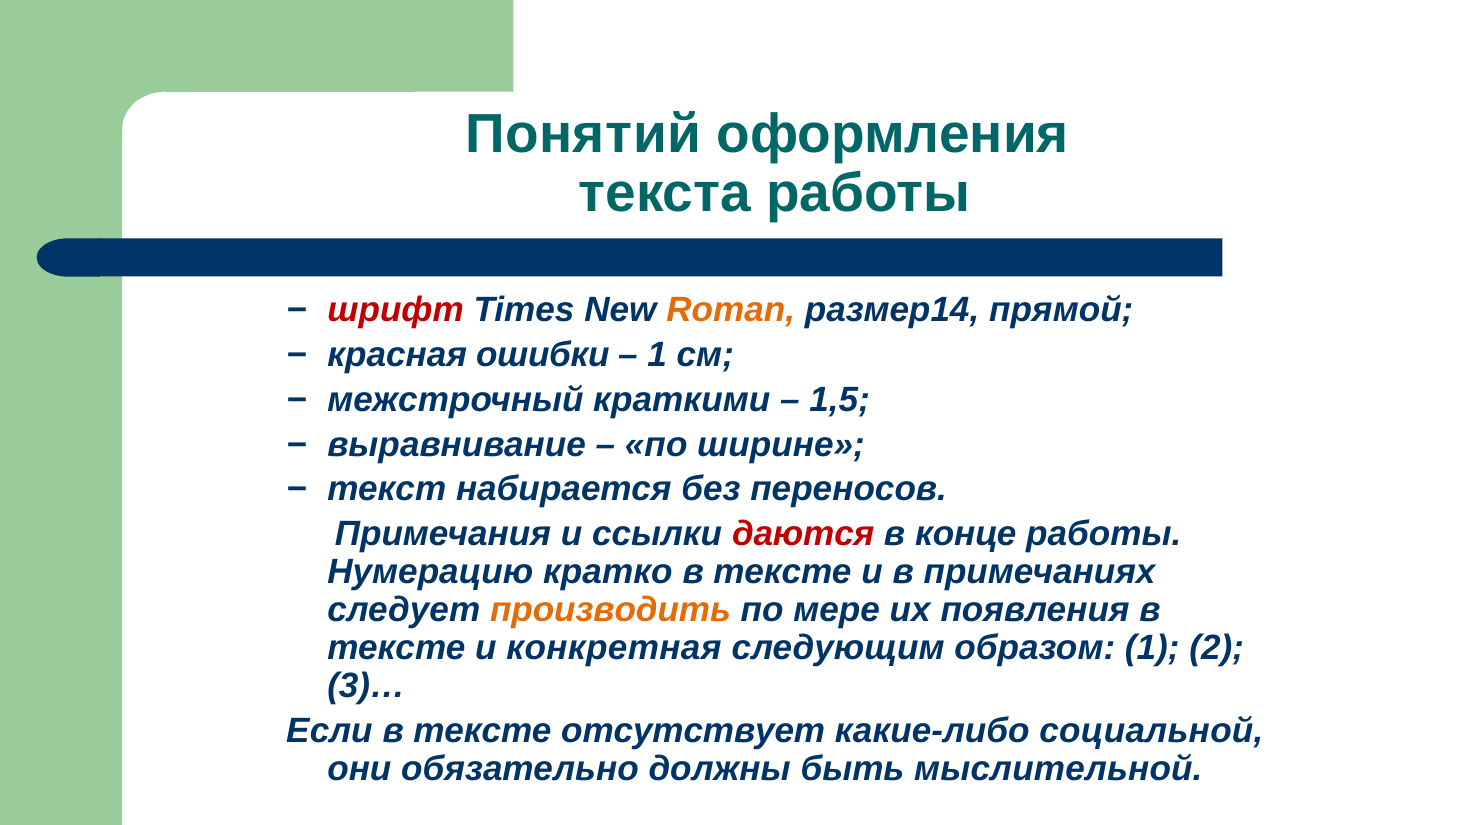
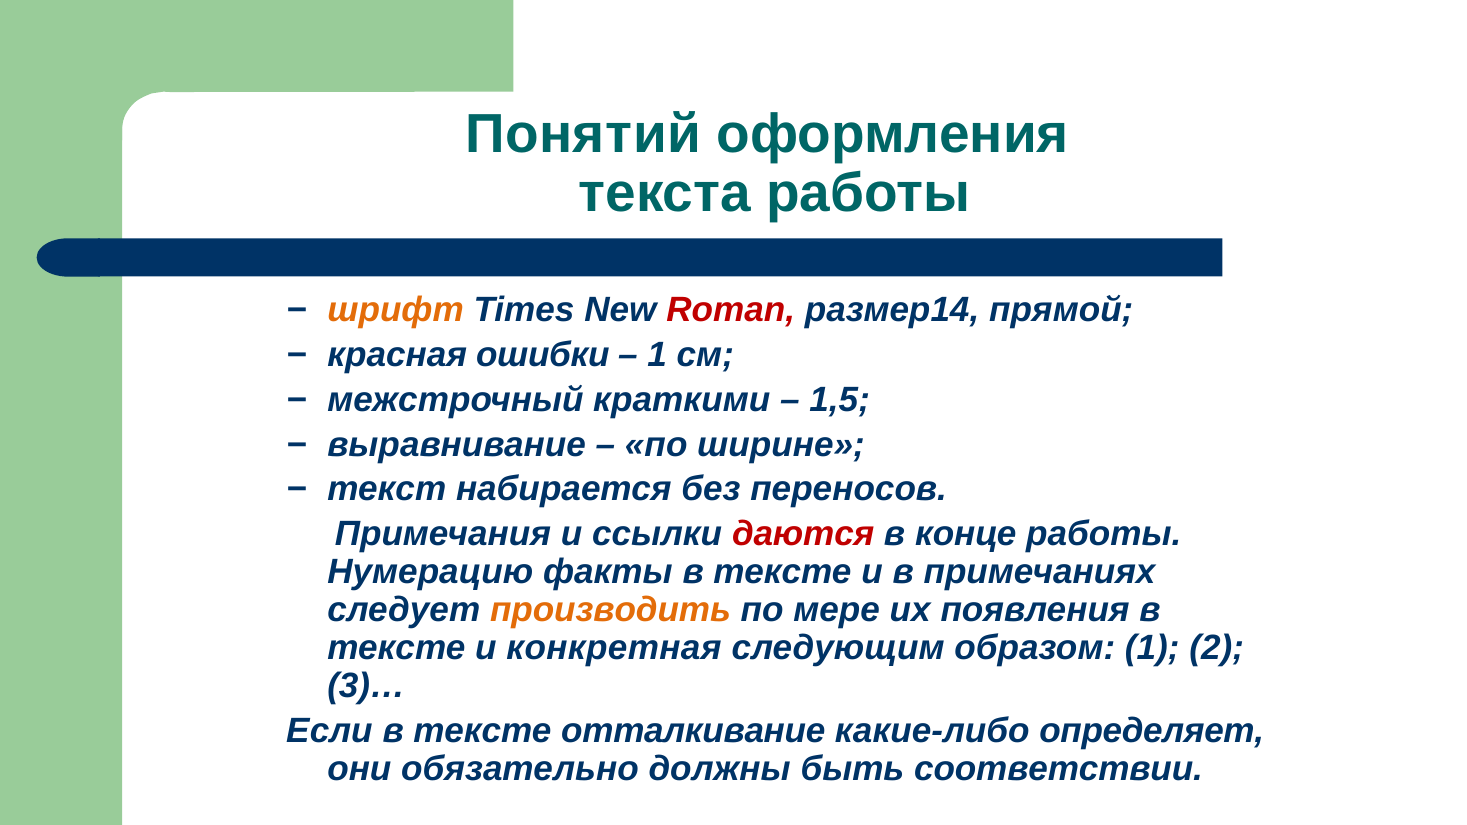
шрифт colour: red -> orange (396, 310)
Roman colour: orange -> red (731, 310)
кратко: кратко -> факты (608, 572)
отсутствует: отсутствует -> отталкивание (693, 731)
социальной: социальной -> определяет (1152, 731)
мыслительной: мыслительной -> соответствии (1058, 769)
